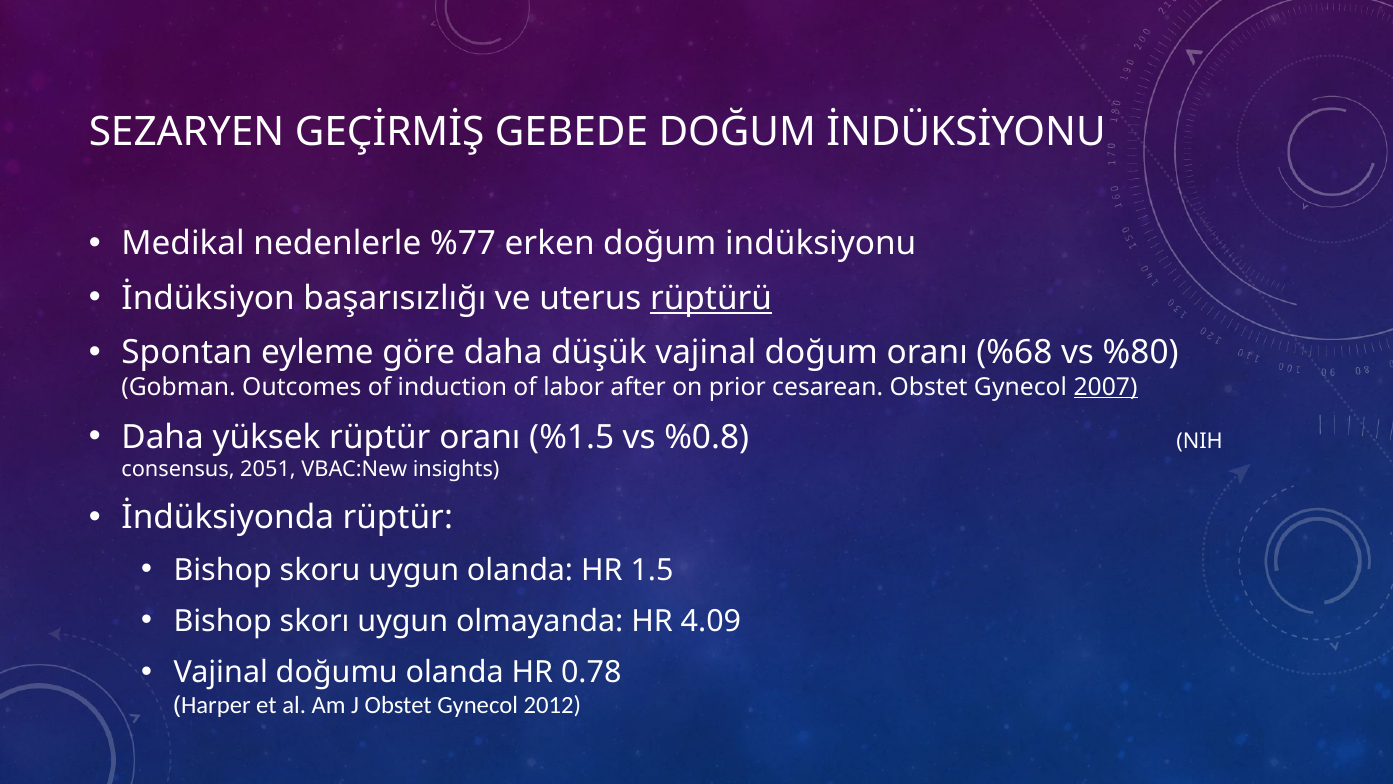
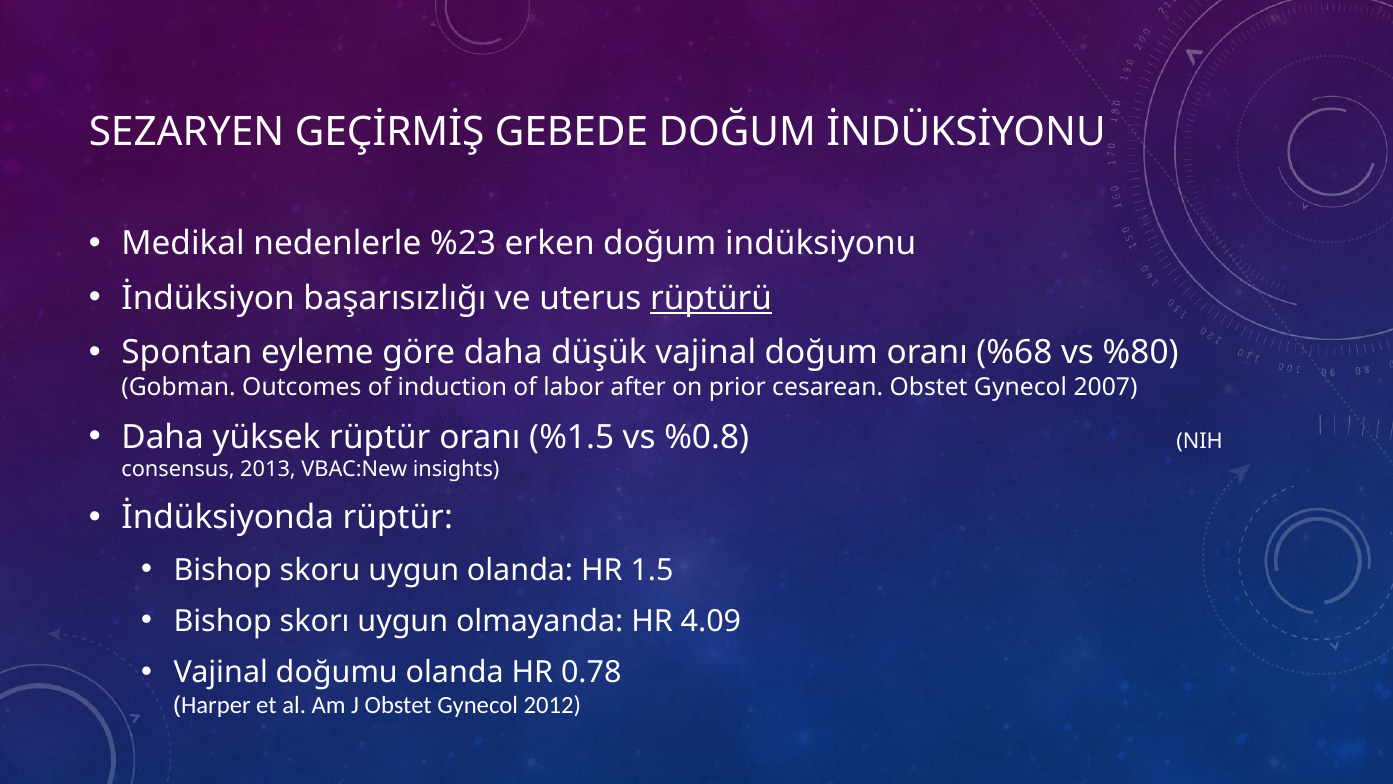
%77: %77 -> %23 (463, 244)
2007 underline: present -> none (1106, 387)
2051: 2051 -> 2013 (268, 469)
